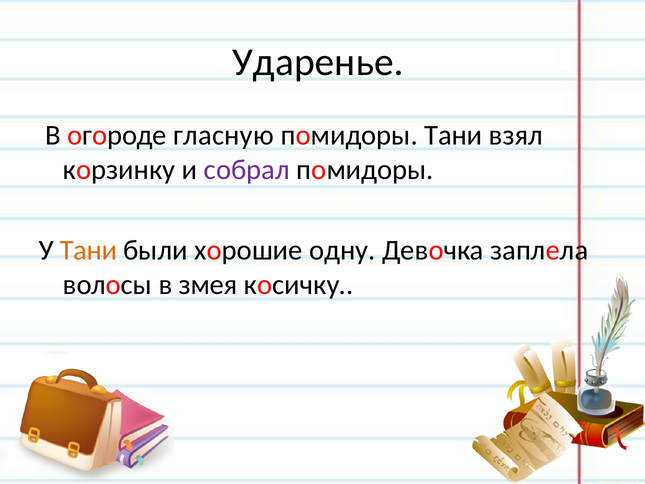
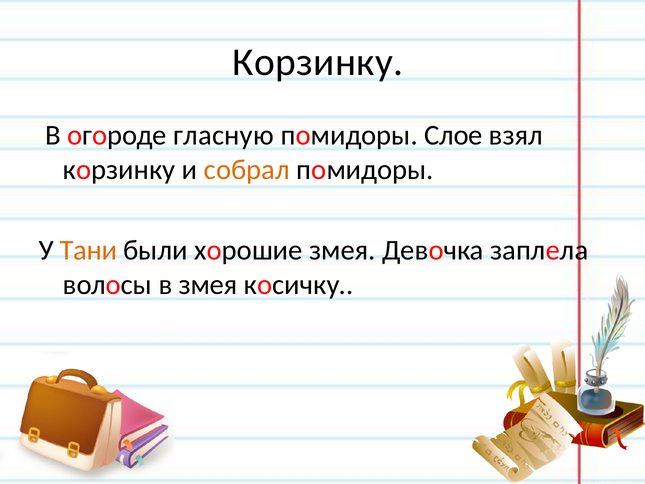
Ударенье: Ударенье -> Корзинку (318, 62)
помидоры Тани: Тани -> Слое (453, 135)
собрал colour: purple -> orange (247, 170)
хорошие одну: одну -> змея (342, 250)
